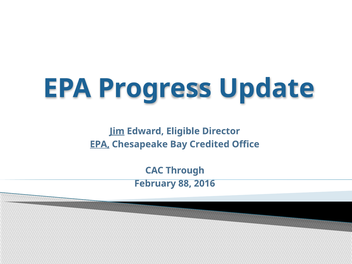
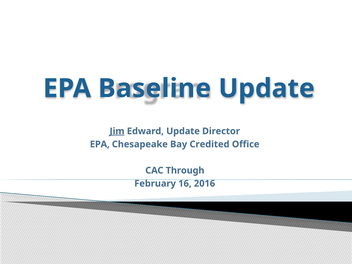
Progress: Progress -> Baseline (155, 88)
Edward Eligible: Eligible -> Update (183, 131)
EPA underline: present -> none (100, 144)
88: 88 -> 16 (185, 184)
